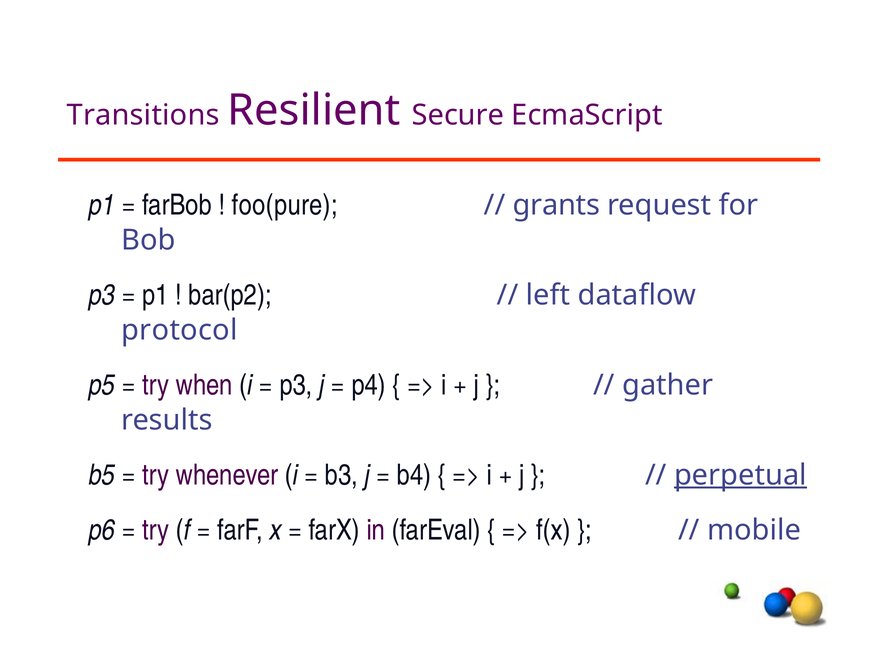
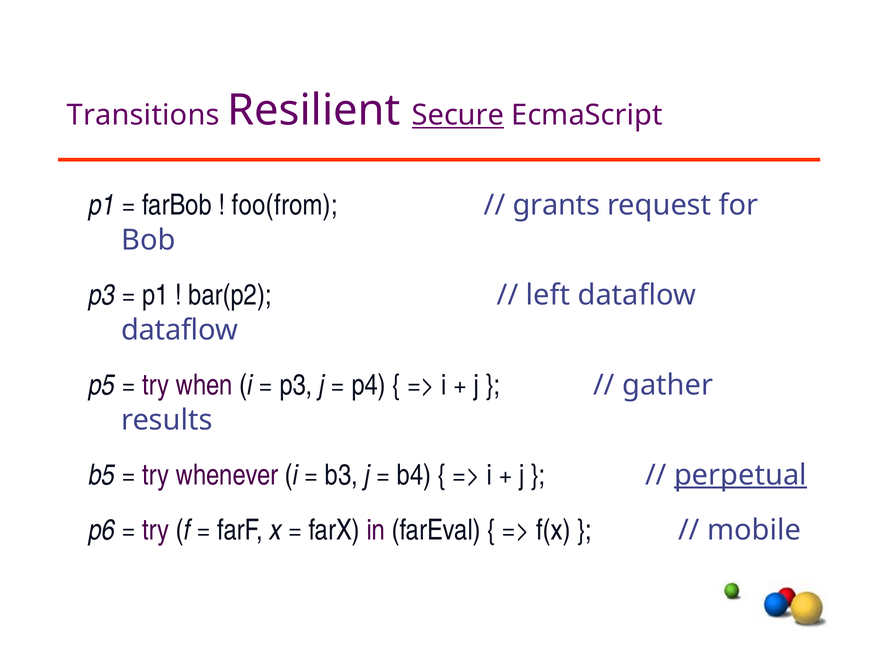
Secure underline: none -> present (458, 115)
foo(pure: foo(pure -> foo(from (285, 205)
protocol: protocol -> dataflow (180, 330)
